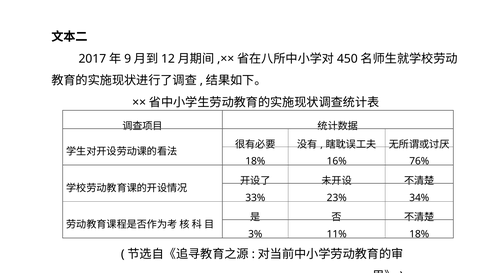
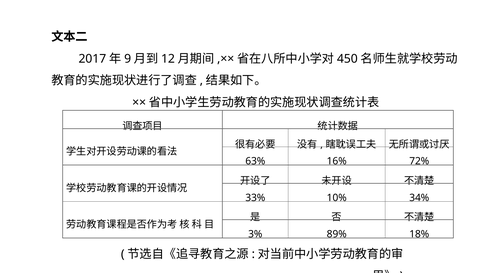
18%: 18% -> 63% (255, 161)
76%: 76% -> 72% (419, 161)
23%: 23% -> 10% (337, 198)
11%: 11% -> 89% (337, 234)
